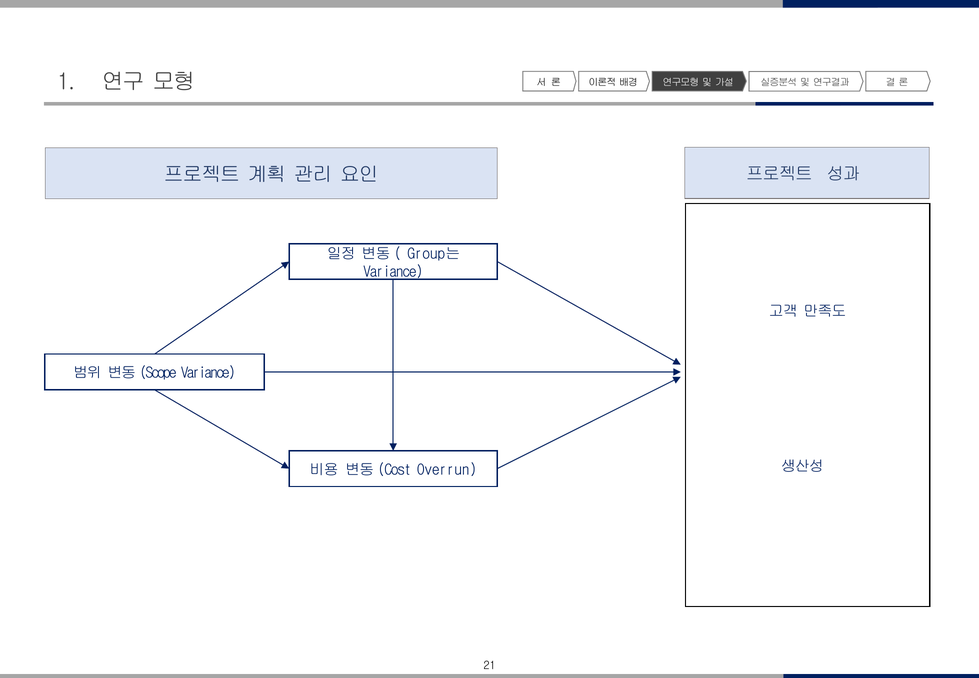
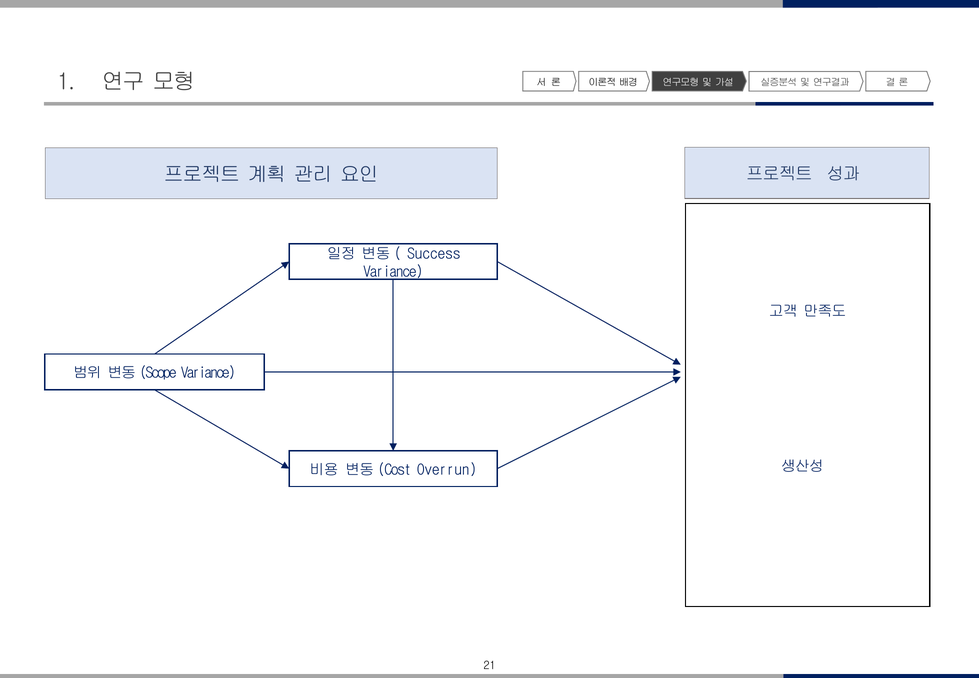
Group는: Group는 -> Success (434, 253)
